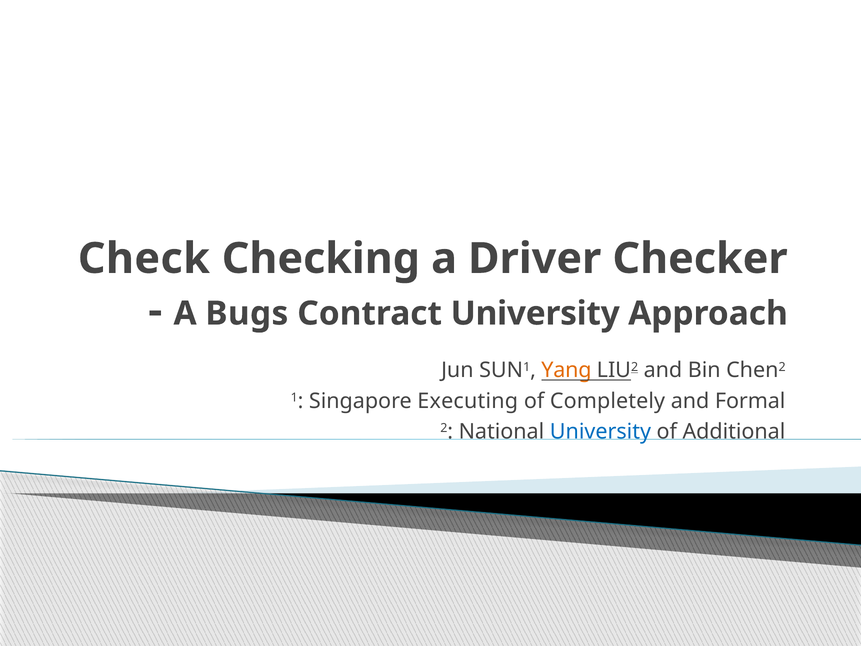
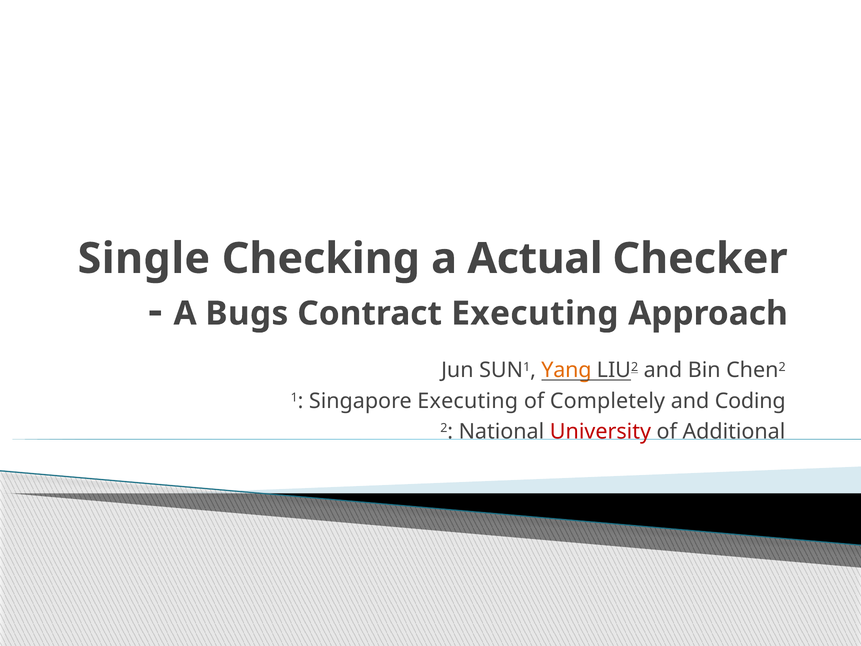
Check: Check -> Single (144, 259)
Driver: Driver -> Actual (535, 259)
Contract University: University -> Executing (535, 313)
Formal: Formal -> Coding (750, 401)
University colour: blue -> red (600, 431)
